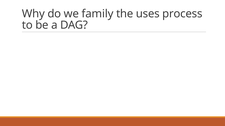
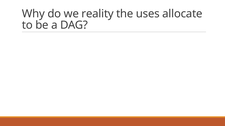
family: family -> reality (98, 14)
process: process -> allocate (182, 14)
